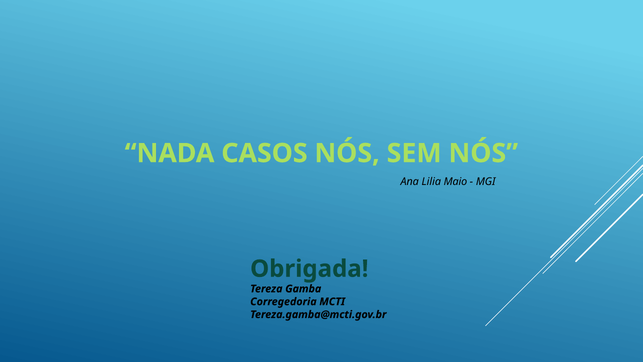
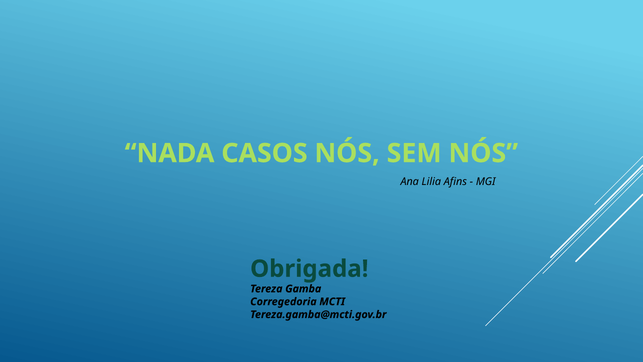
Maio: Maio -> Afins (455, 181)
